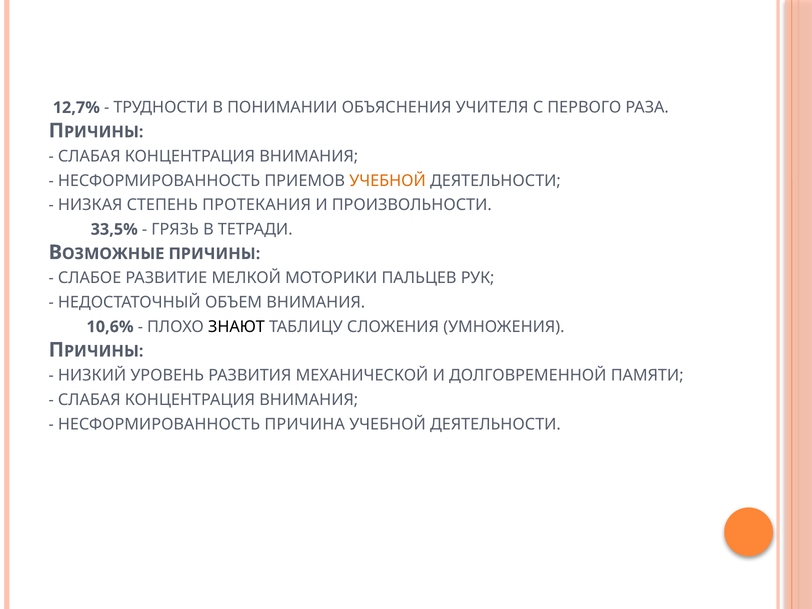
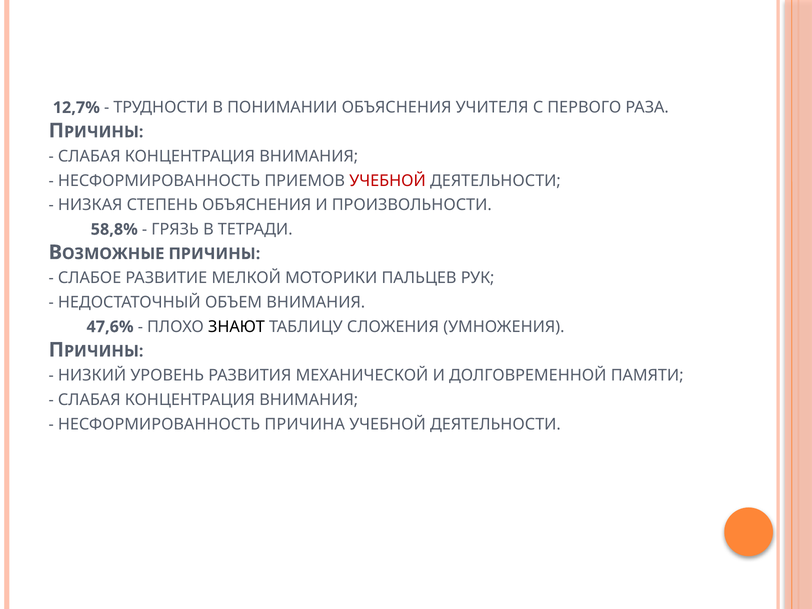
УЧЕБНОЙ colour: orange -> red (388, 181)
СТЕПЕНЬ ПРОТЕКАНИЯ: ПРОТЕКАНИЯ -> ОБЪЯСНЕНИЯ (257, 205)
33,5%: 33,5% -> 58,8% (114, 229)
10,6%: 10,6% -> 47,6% (110, 327)
